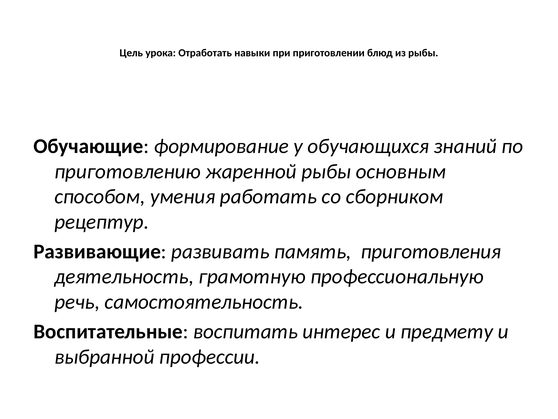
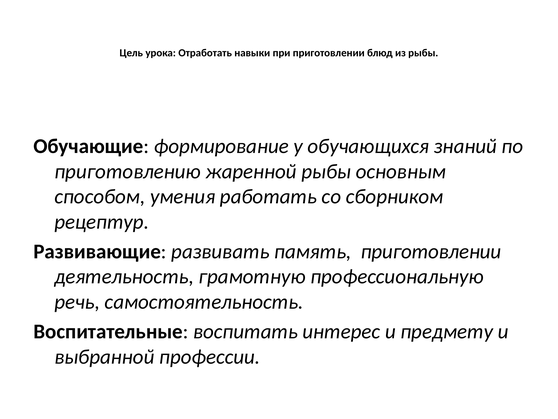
память приготовления: приготовления -> приготовлении (431, 251)
